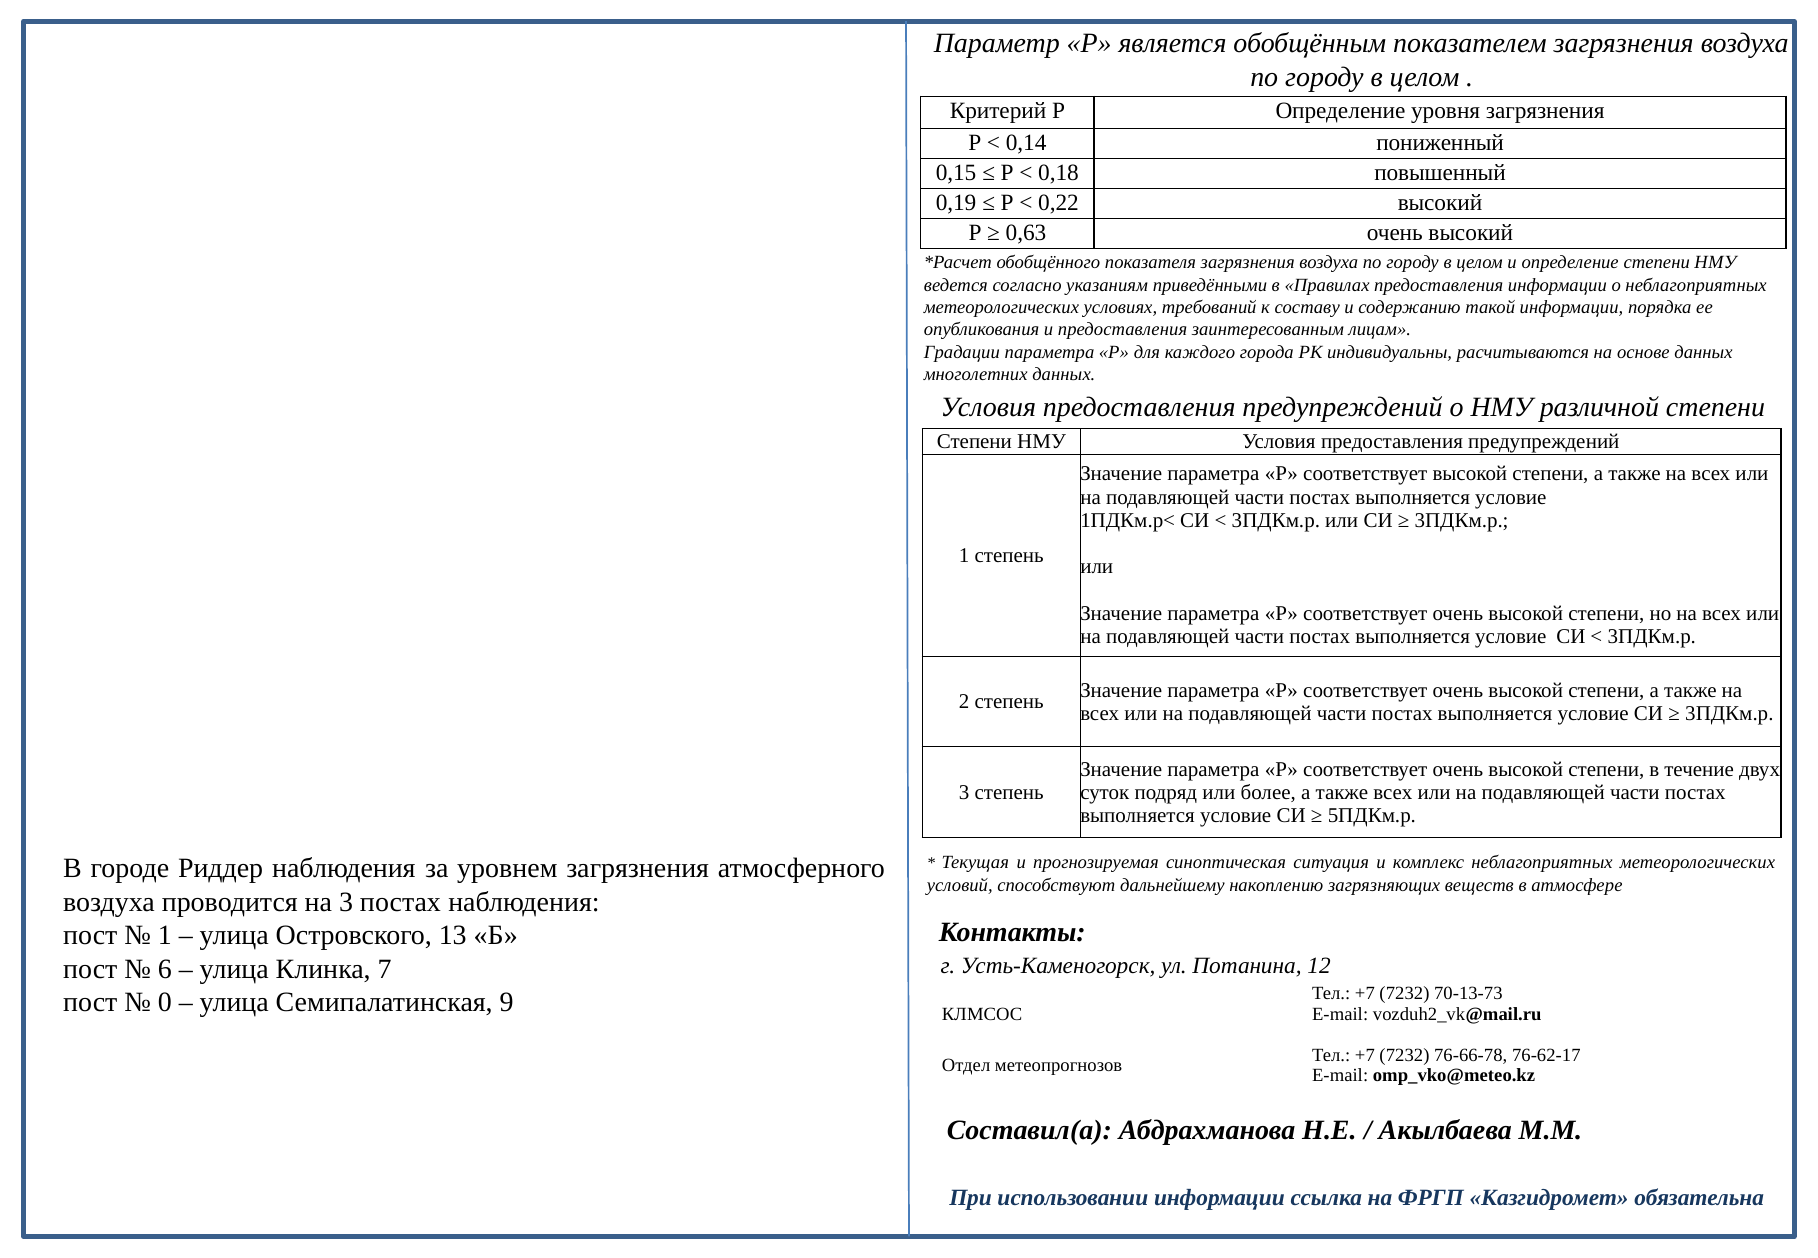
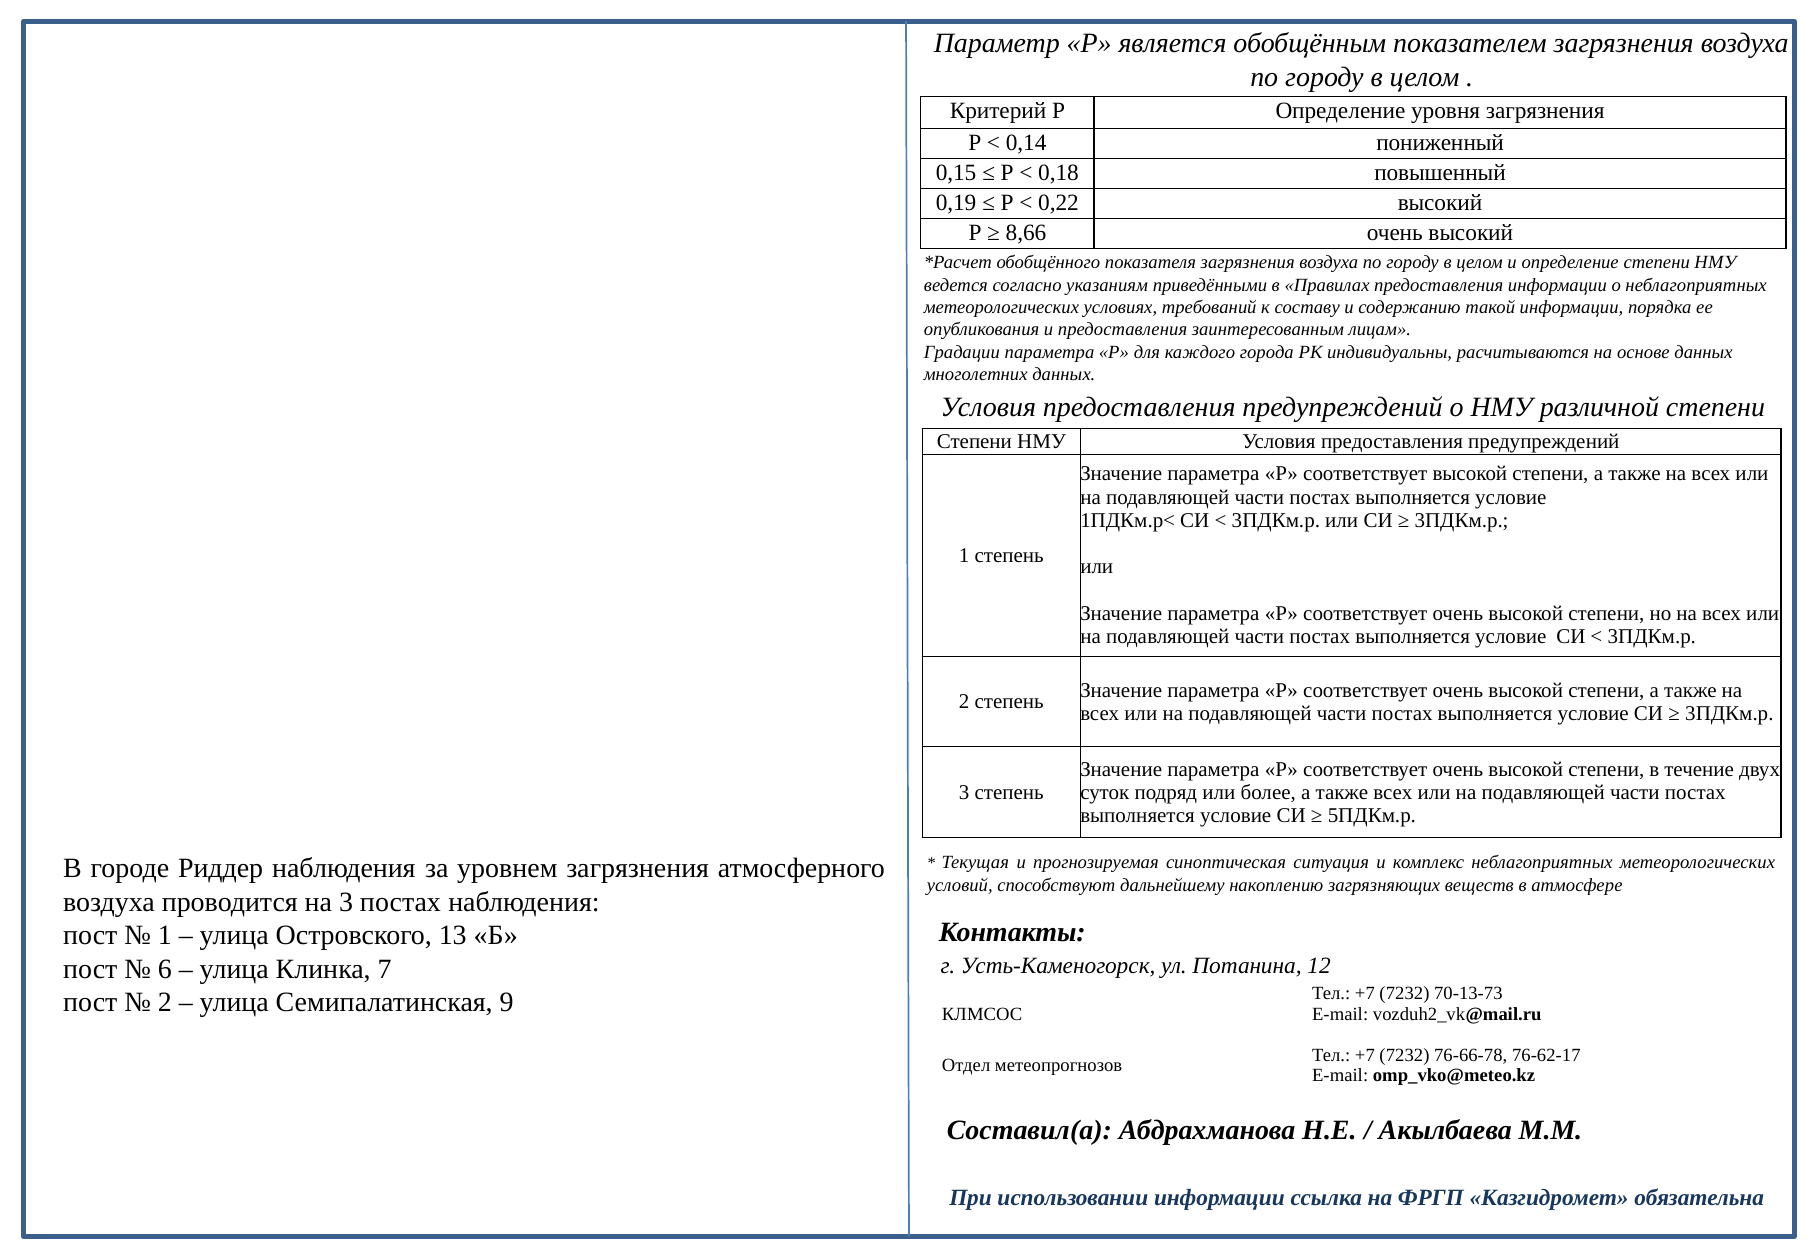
0,63: 0,63 -> 8,66 (1026, 233)
0: 0 -> 2 (165, 1003)
